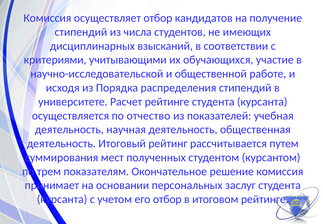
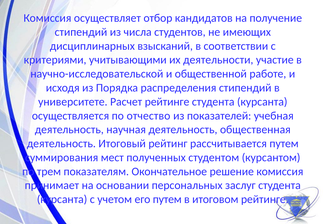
обучающихся: обучающихся -> деятельности (218, 60)
его отбор: отбор -> путем (167, 199)
